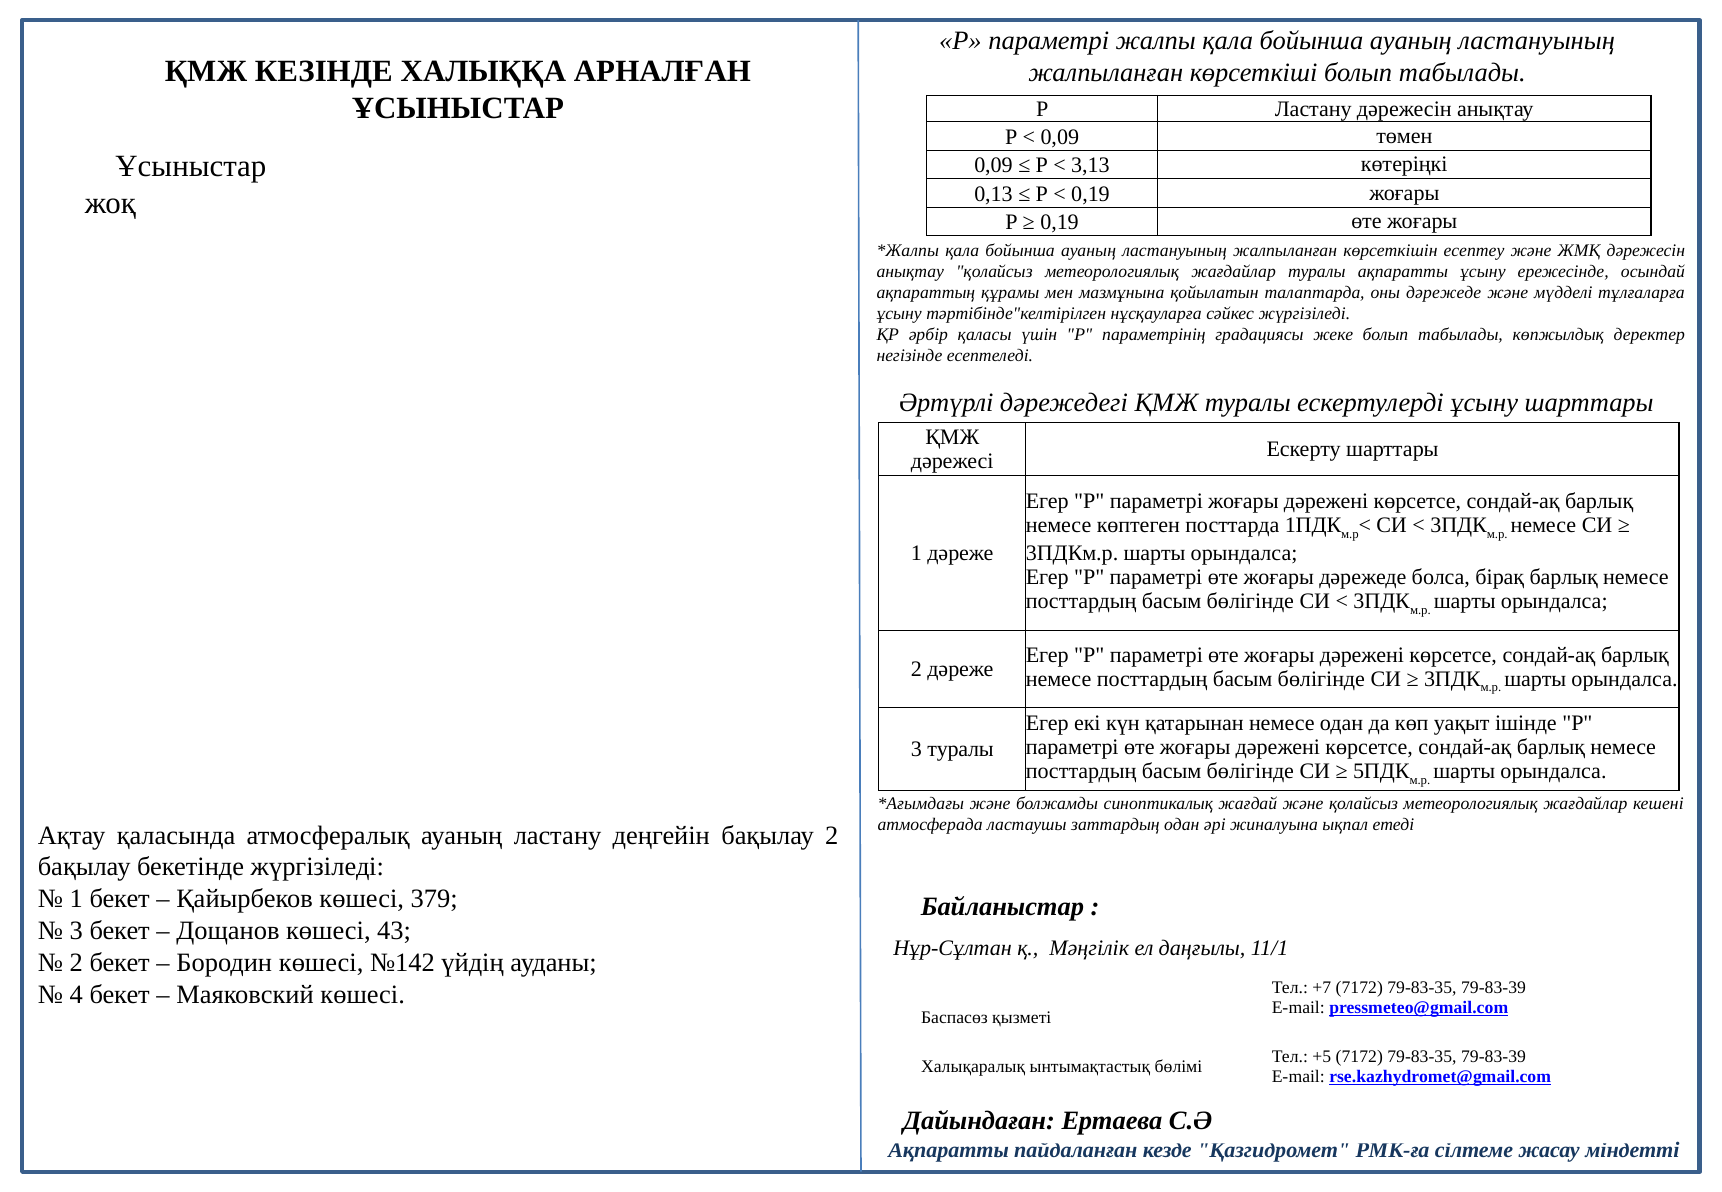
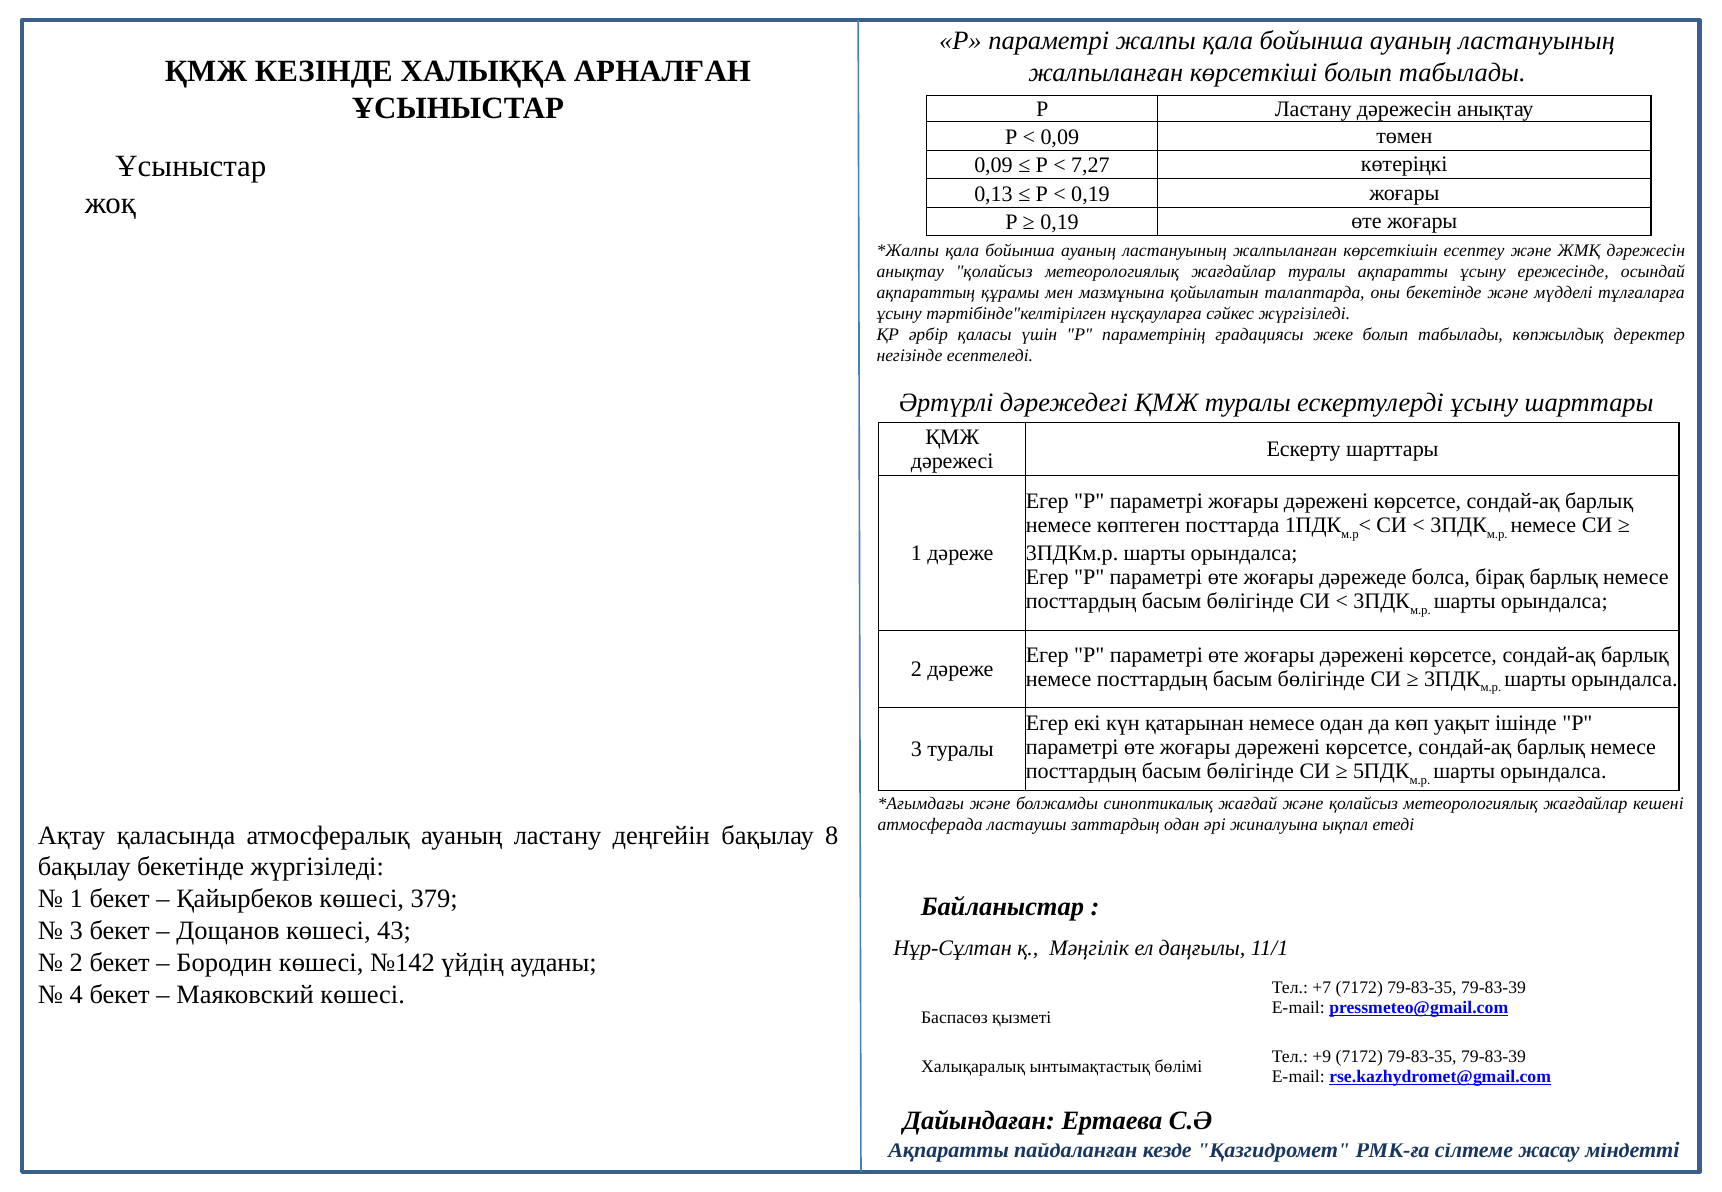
3,13: 3,13 -> 7,27 (1090, 166)
оны дәрежеде: дәрежеде -> бекетінде (1444, 293)
бақылау 2: 2 -> 8 (832, 835)
+5: +5 -> +9 (1322, 1057)
